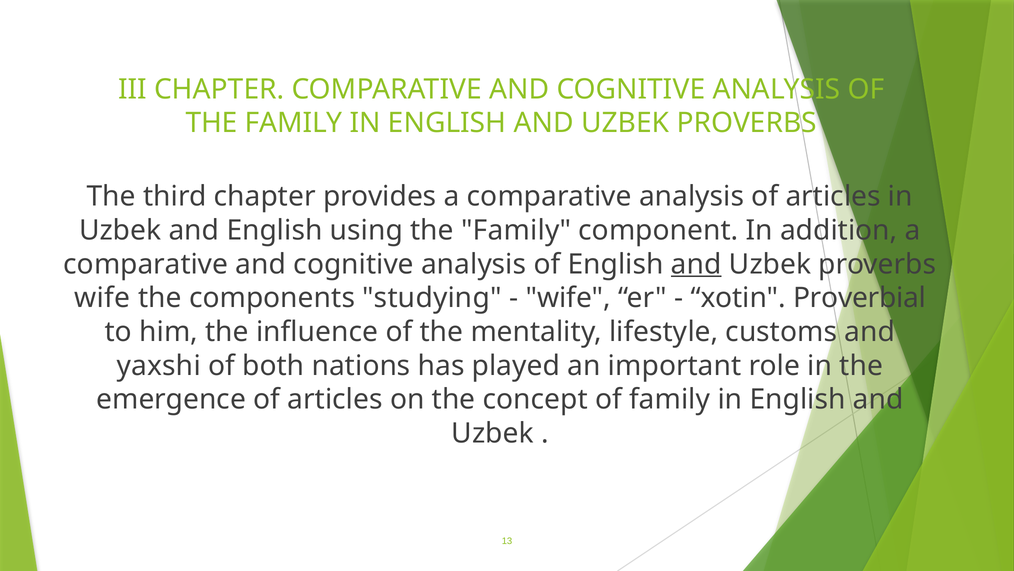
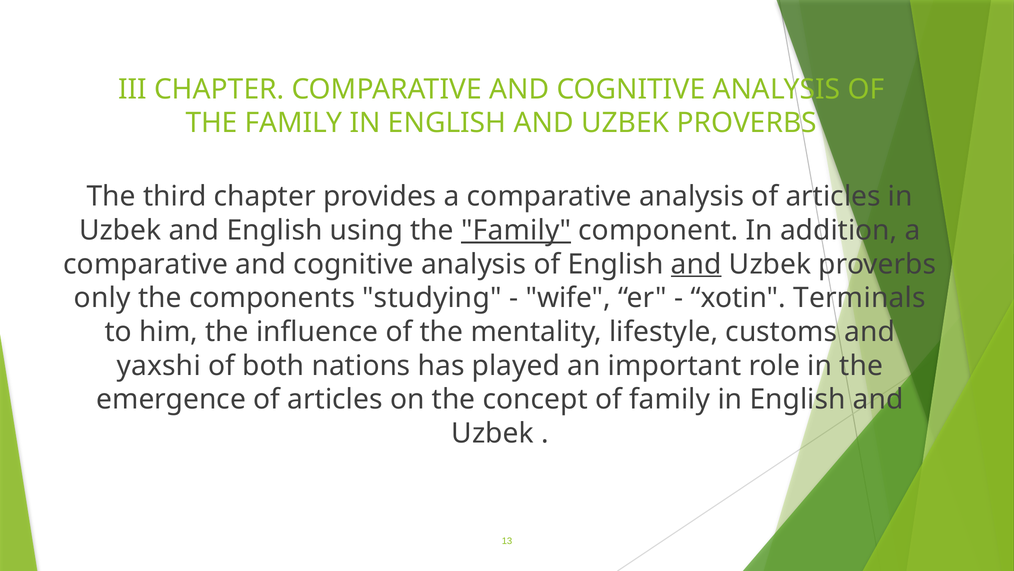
Family underline: none -> present (516, 230)
wife: wife -> only (102, 298)
Proverbial: Proverbial -> Terminals (859, 298)
